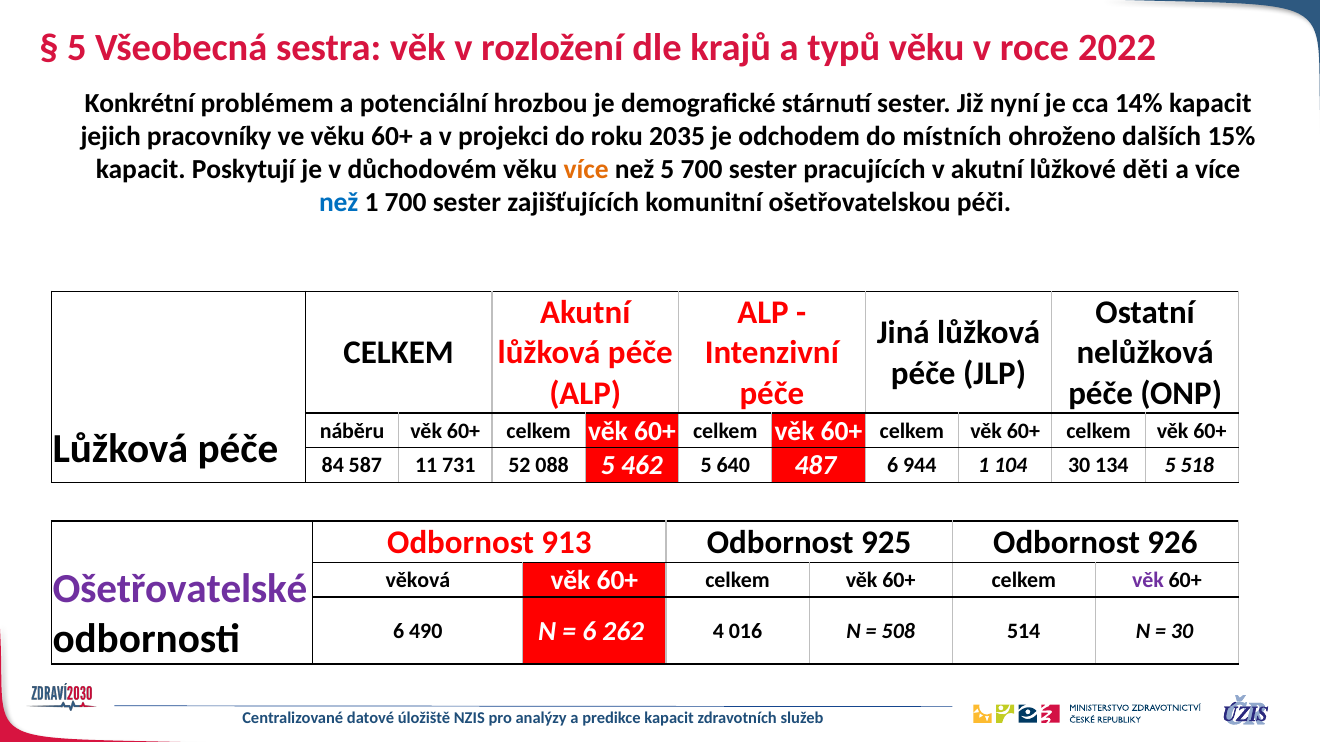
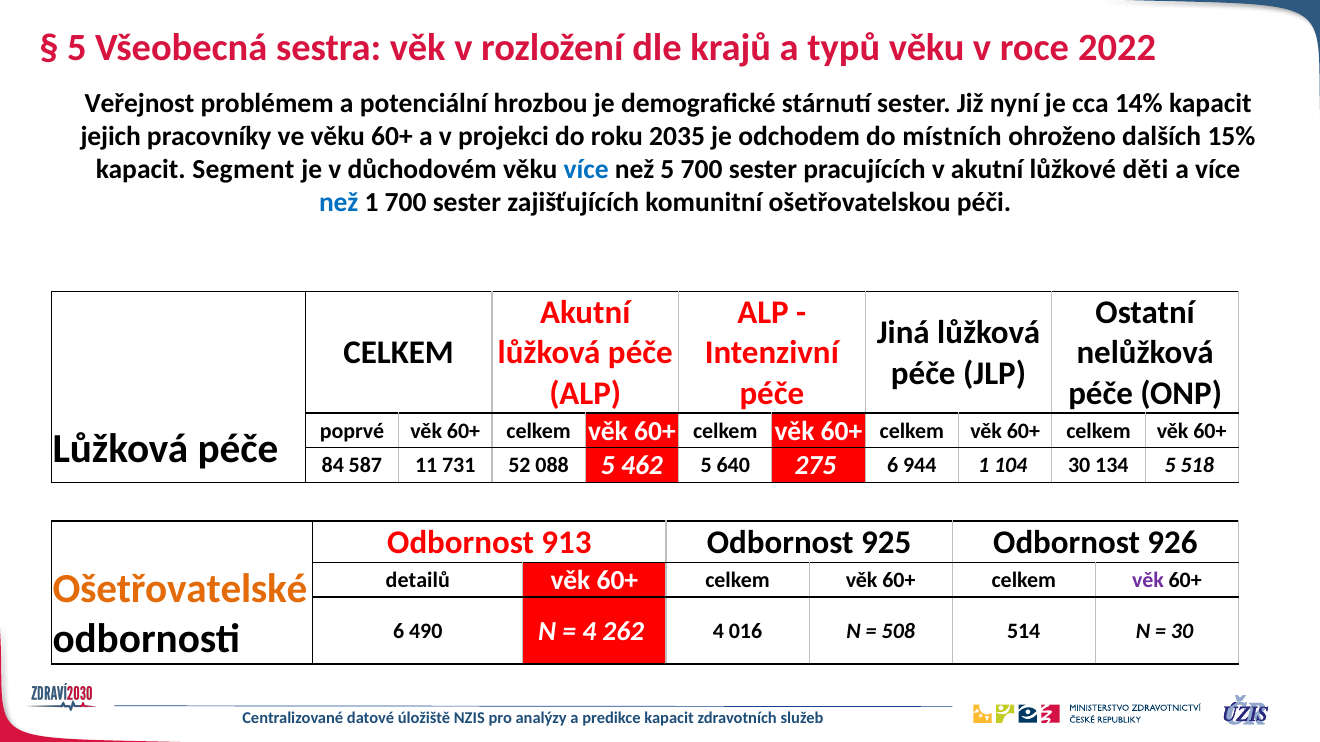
Konkrétní: Konkrétní -> Veřejnost (140, 104)
Poskytují: Poskytují -> Segment (243, 170)
více colour: orange -> blue (586, 170)
náběru: náběru -> poprvé (352, 431)
487: 487 -> 275 (815, 466)
věková: věková -> detailů (418, 581)
Ošetřovatelské colour: purple -> orange (180, 589)
6: 6 -> 4 (589, 632)
